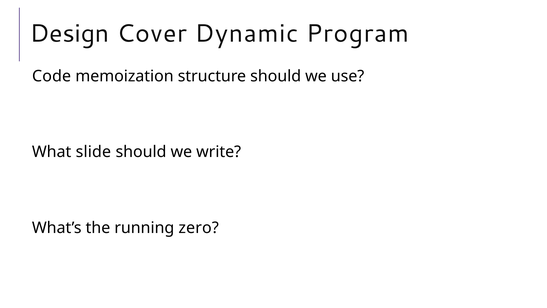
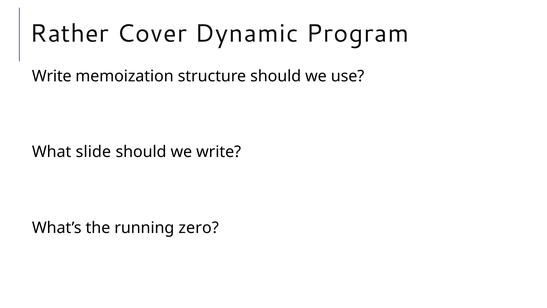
Design: Design -> Rather (69, 34)
Code: Code -> Write (52, 76)
